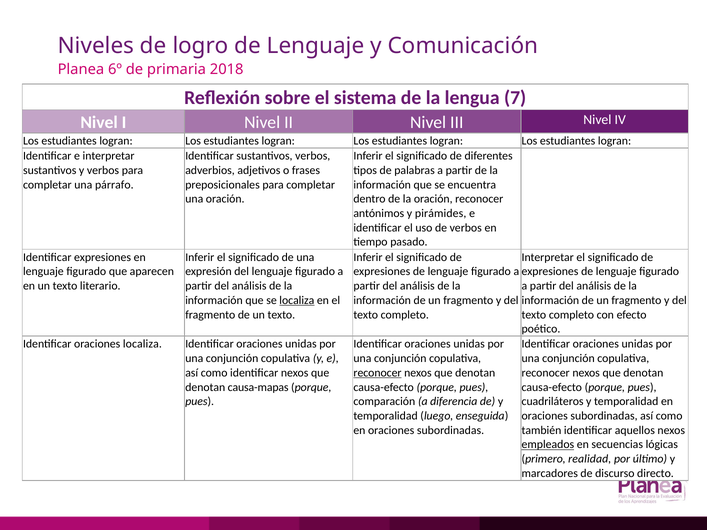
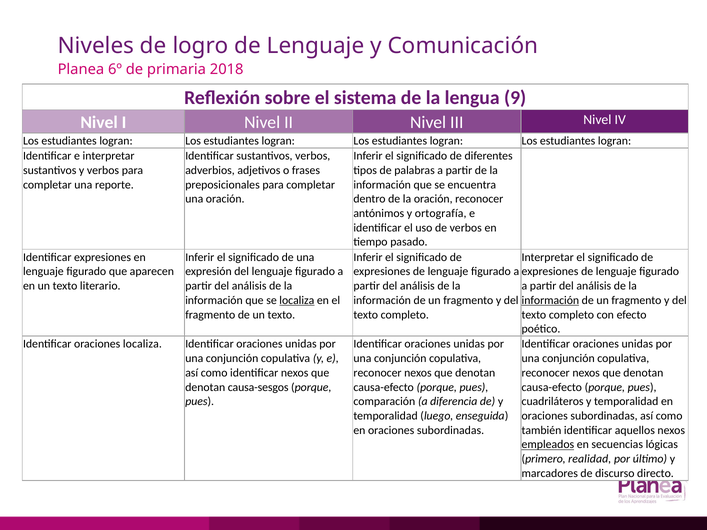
7: 7 -> 9 (515, 98)
párrafo: párrafo -> reporte (114, 185)
pirámides: pirámides -> ortografía (441, 214)
información underline: none -> present (550, 300)
reconocer underline: present -> none (378, 373)
causa-mapas: causa-mapas -> causa-sesgos (258, 387)
